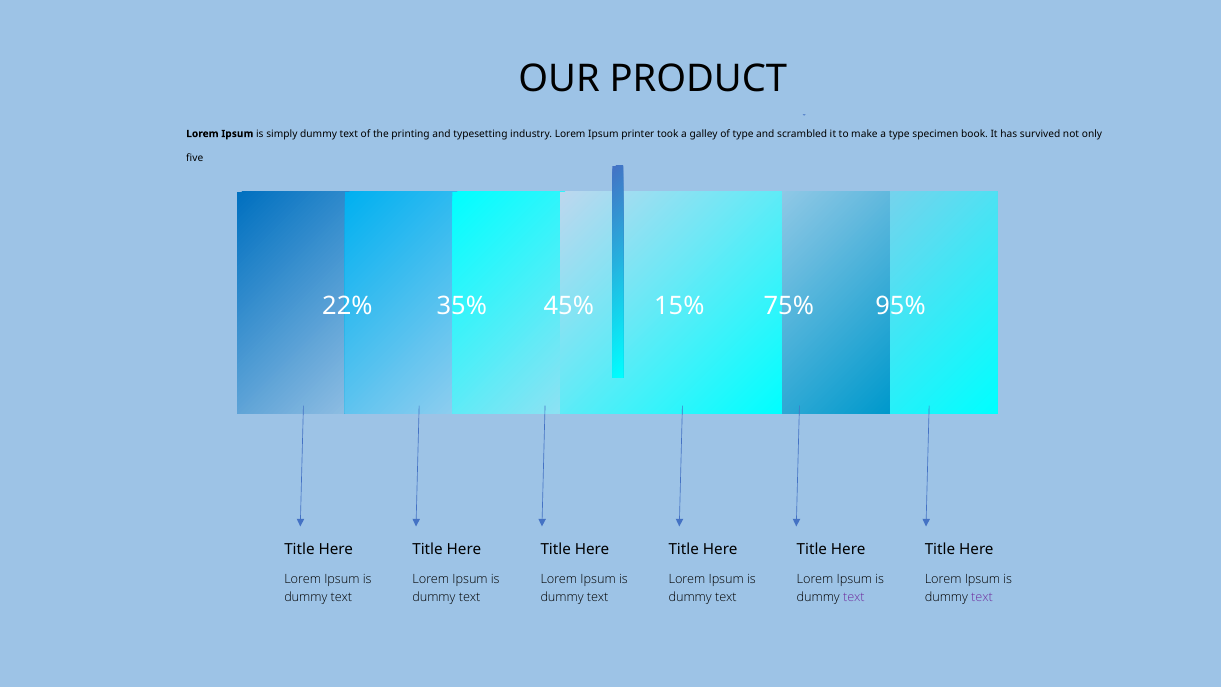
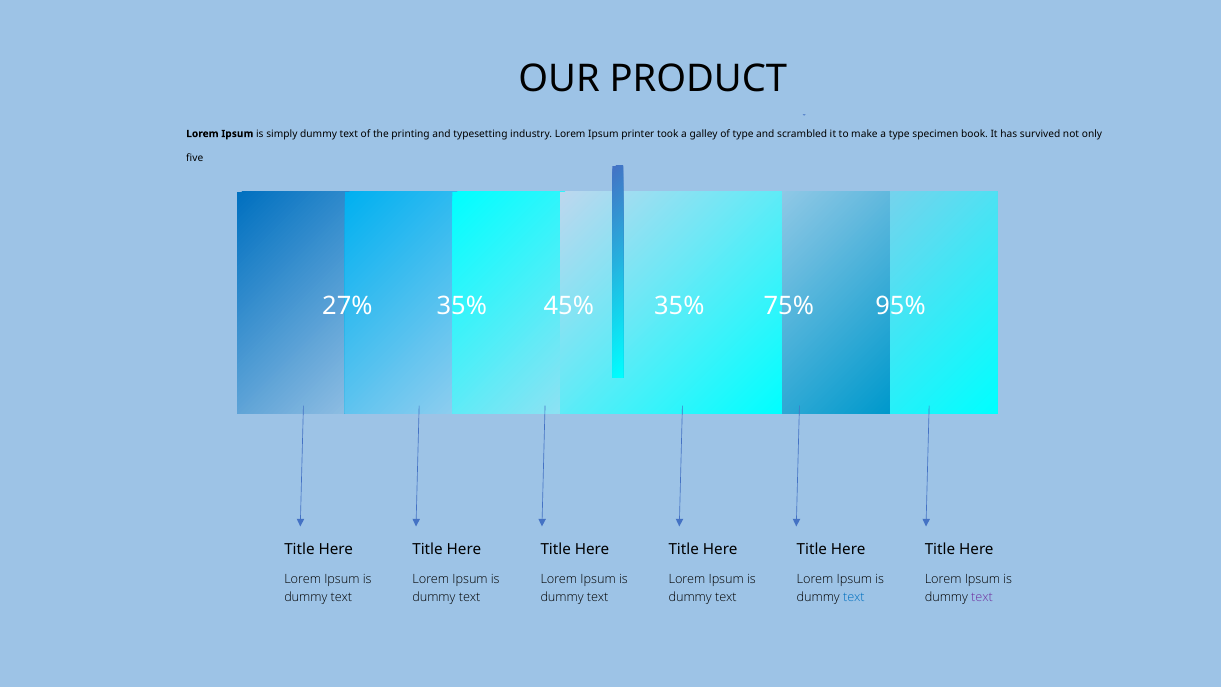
22%: 22% -> 27% (347, 306)
45% 15%: 15% -> 35% (679, 306)
text colour: purple -> blue (854, 597)
